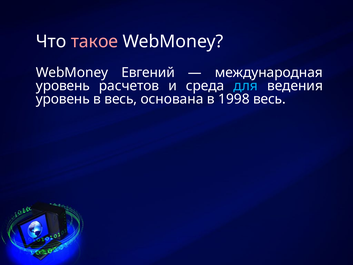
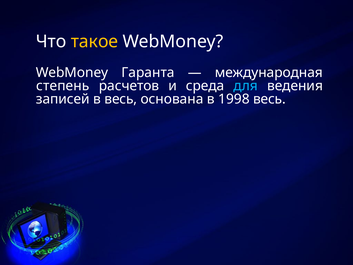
такое colour: pink -> yellow (94, 42)
Евгений: Евгений -> Гаранта (148, 73)
уровень: уровень -> степень (63, 86)
уровень: уровень -> записей (63, 99)
